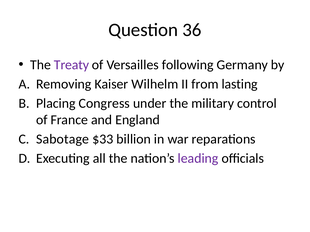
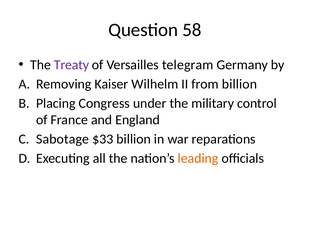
36: 36 -> 58 (192, 30)
following: following -> telegram (188, 65)
from lasting: lasting -> billion (240, 84)
leading colour: purple -> orange (198, 159)
